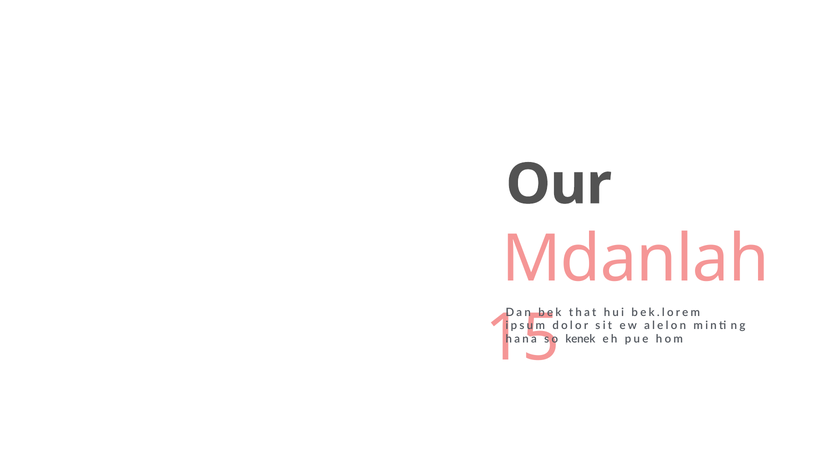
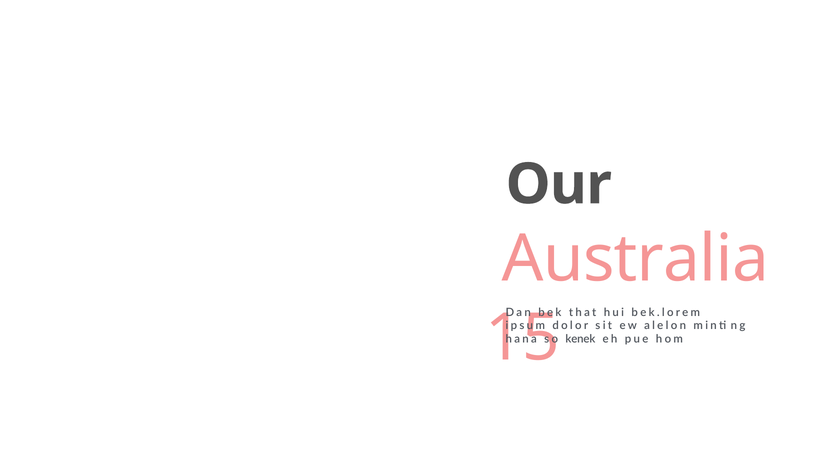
Mdanlah: Mdanlah -> Australia (635, 259)
